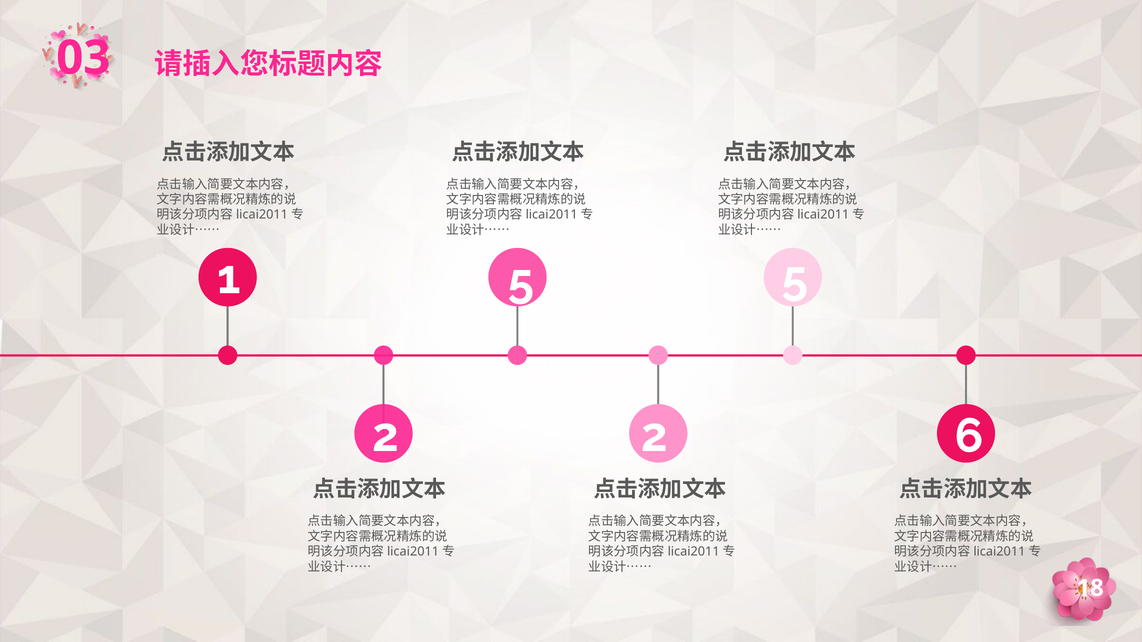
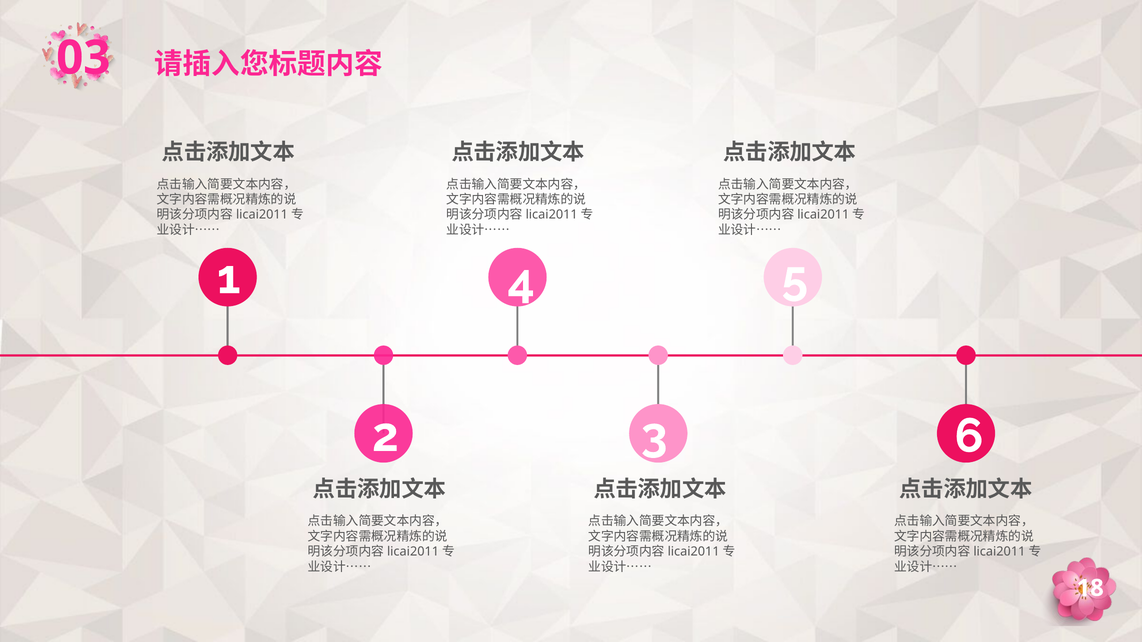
1 5: 5 -> 4 (521, 282)
2 2: 2 -> 3 (654, 436)
